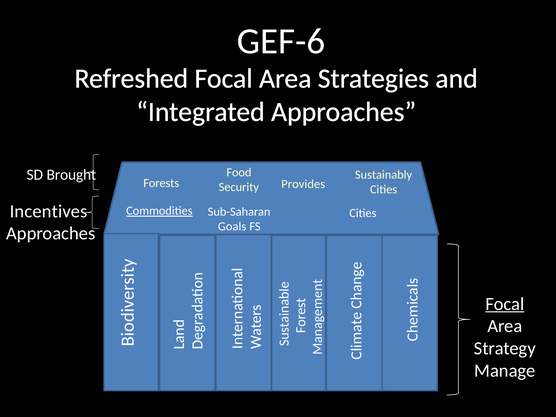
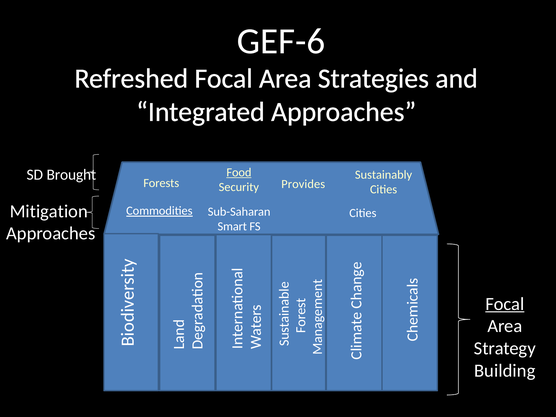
Food underline: none -> present (239, 172)
Incentives: Incentives -> Mitigation (49, 211)
Goals: Goals -> Smart (232, 227)
Manage: Manage -> Building (505, 371)
